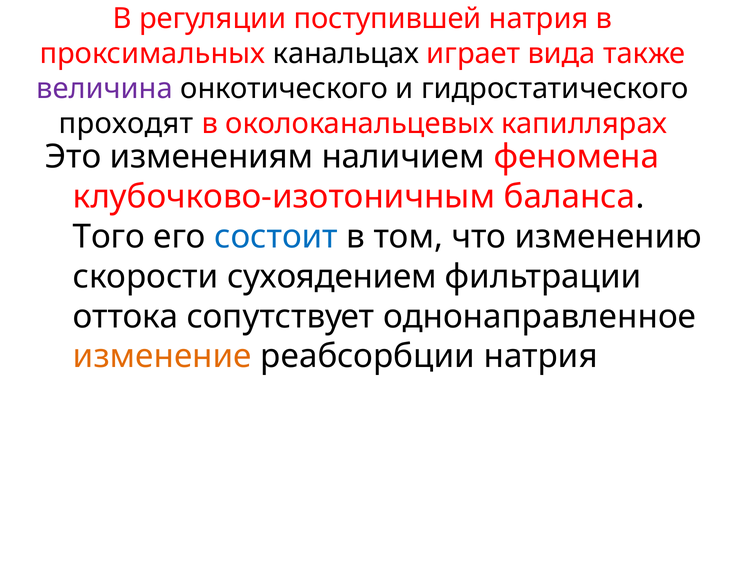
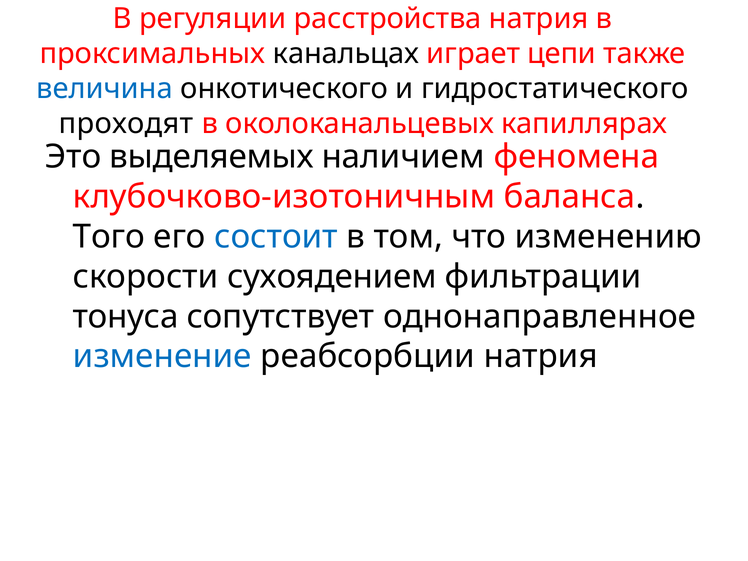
поступившей: поступившей -> расстройства (388, 19)
вида: вида -> цепи (562, 54)
величина colour: purple -> blue (105, 89)
изменениям: изменениям -> выделяемых (212, 157)
оттока: оттока -> тонуса (126, 317)
изменение colour: orange -> blue (162, 356)
